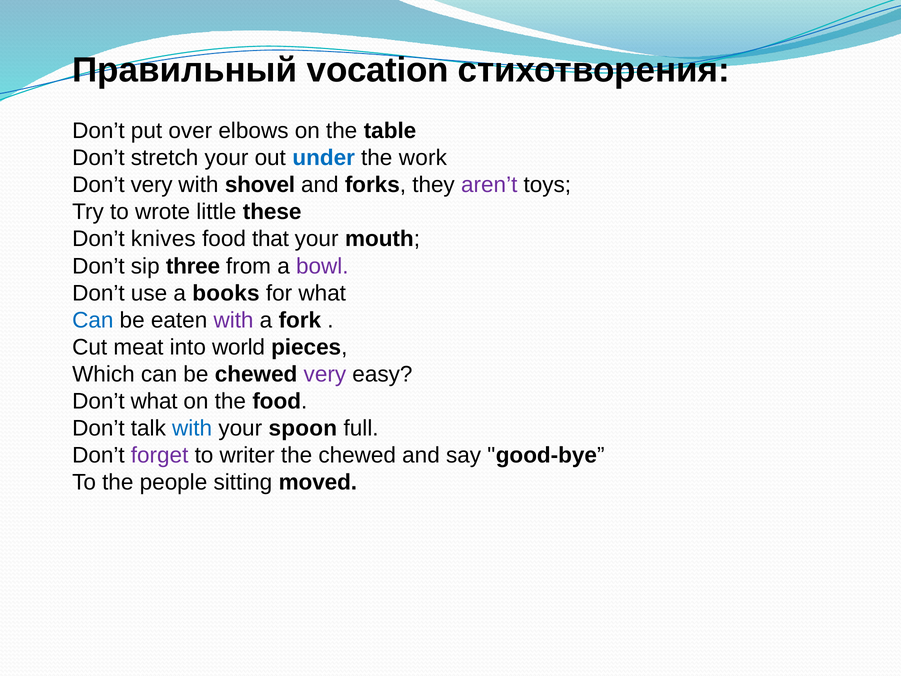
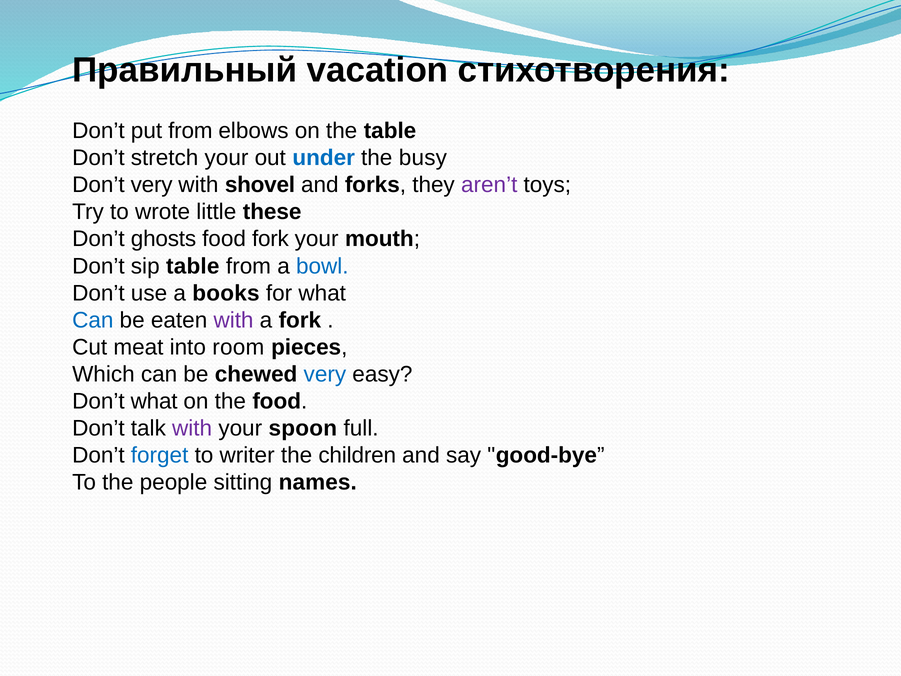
vocation: vocation -> vacation (378, 70)
put over: over -> from (190, 131)
work: work -> busy (423, 158)
knives: knives -> ghosts (163, 239)
food that: that -> fork (270, 239)
sip three: three -> table (193, 266)
bowl colour: purple -> blue (322, 266)
world: world -> room (238, 347)
very colour: purple -> blue (325, 374)
with colour: blue -> purple (192, 428)
forget colour: purple -> blue (160, 455)
the chewed: chewed -> children (357, 455)
moved: moved -> names (318, 482)
